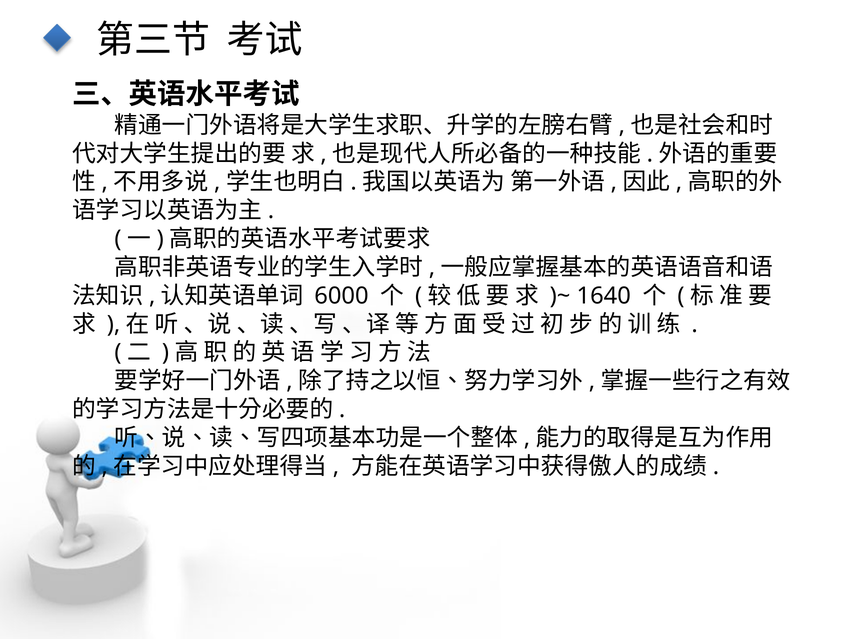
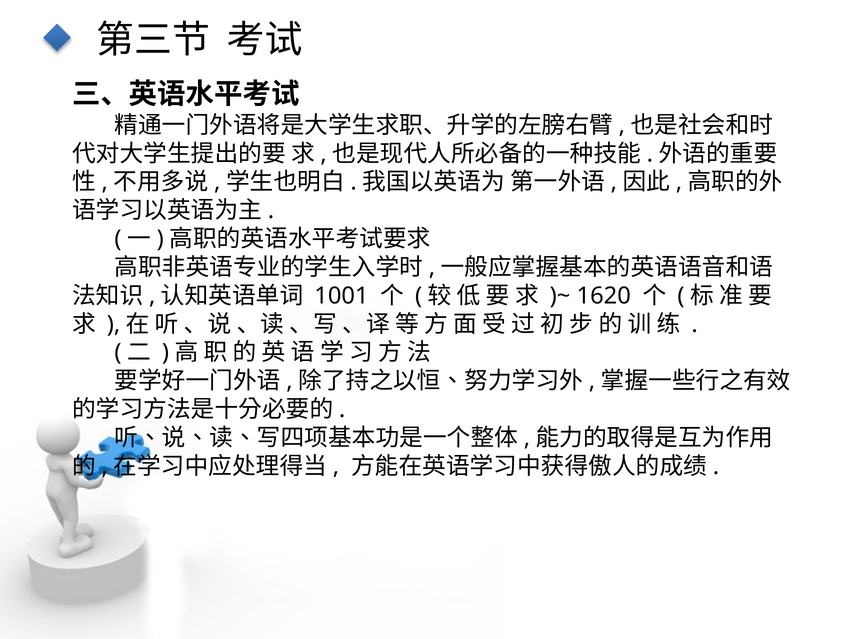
6000: 6000 -> 1001 (341, 296)
1640: 1640 -> 1620 (604, 296)
